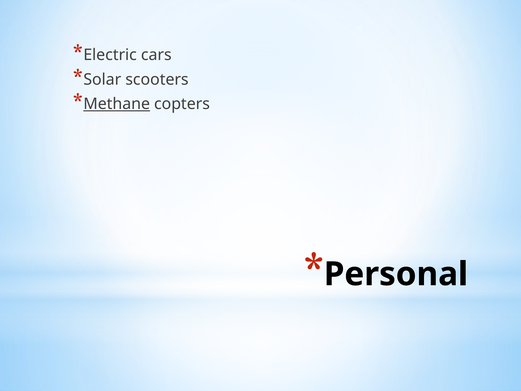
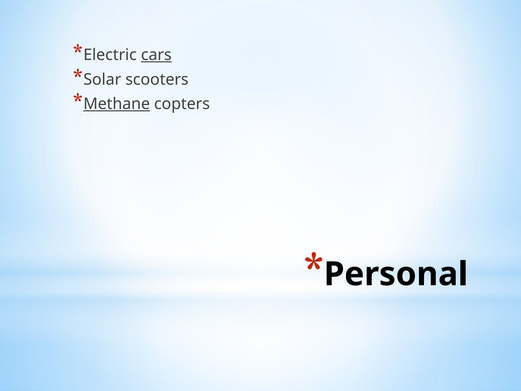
cars underline: none -> present (156, 55)
